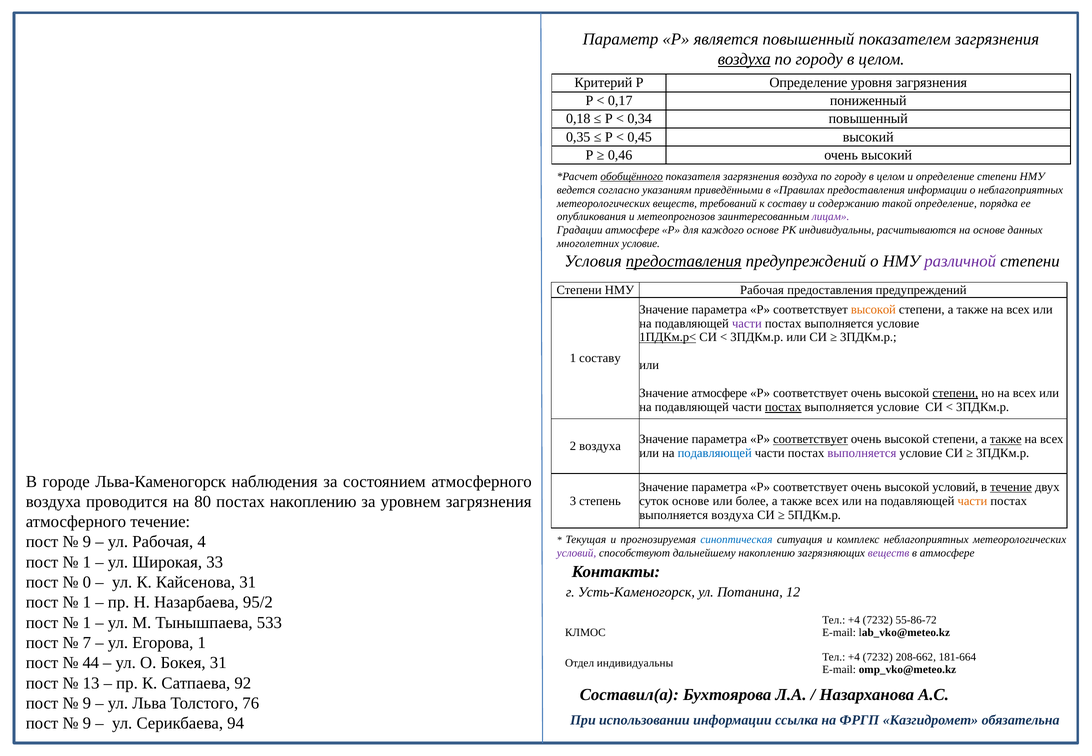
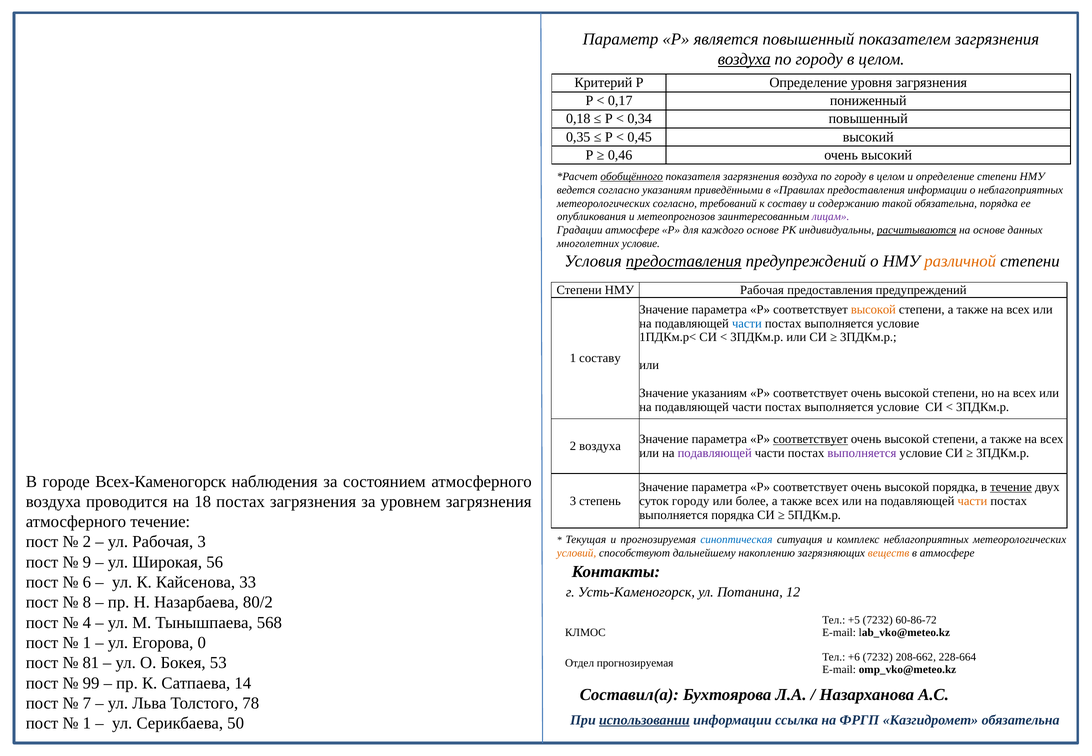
метеорологических веществ: веществ -> согласно (675, 203)
такой определение: определение -> обязательна (946, 203)
расчитываются underline: none -> present (917, 230)
различной colour: purple -> orange (960, 261)
части colour: purple -> blue (747, 323)
1ПДКм.р< underline: present -> none (668, 337)
Значение атмосфере: атмосфере -> указаниям (719, 393)
степени underline: present -> none (955, 393)
постах underline: present -> none (783, 407)
также underline: present -> none (1006, 439)
подавляющей colour: blue -> purple (715, 453)
Льва-Каменогорск: Льва-Каменогорск -> Всех-Каменогорск (161, 481)
высокой условий: условий -> порядка (955, 487)
80: 80 -> 18 (203, 502)
постах накоплению: накоплению -> загрязнения (313, 502)
суток основе: основе -> городу (691, 501)
выполняется воздуха: воздуха -> порядка (733, 515)
9: 9 -> 2 (87, 542)
Рабочая 4: 4 -> 3 (202, 542)
условий colour: purple -> orange (577, 553)
веществ colour: purple -> orange (889, 553)
1: 1 -> 9 (87, 562)
33: 33 -> 56 (215, 562)
0: 0 -> 6 (87, 582)
Кайсенова 31: 31 -> 33 (248, 582)
1: 1 -> 8 (87, 602)
95/2: 95/2 -> 80/2 (258, 602)
1: 1 -> 4 (87, 623)
533: 533 -> 568 (269, 623)
+4: +4 -> +5 (854, 620)
55-86-72: 55-86-72 -> 60-86-72 (916, 620)
7: 7 -> 1 (87, 643)
Егорова 1: 1 -> 0 (202, 643)
+4: +4 -> +6 (854, 657)
181-664: 181-664 -> 228-664 (957, 657)
44: 44 -> 81 (91, 663)
Бокея 31: 31 -> 53 (218, 663)
Отдел индивидуальны: индивидуальны -> прогнозируемая (635, 663)
13: 13 -> 99 (91, 683)
92: 92 -> 14 (243, 683)
9: 9 -> 7 (87, 703)
76: 76 -> 78 (251, 703)
использовании underline: none -> present (644, 720)
9: 9 -> 1 (87, 723)
94: 94 -> 50 (236, 723)
